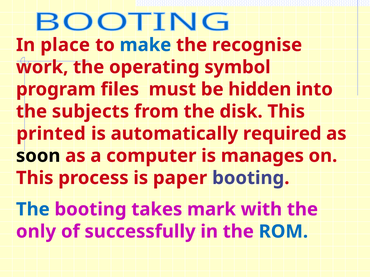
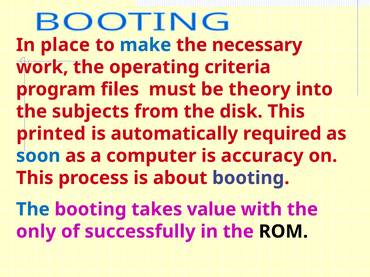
recognise: recognise -> necessary (257, 45)
symbol: symbol -> criteria (238, 67)
hidden: hidden -> theory (260, 89)
soon colour: black -> blue (38, 156)
manages: manages -> accuracy (262, 156)
paper: paper -> about (180, 178)
mark: mark -> value (212, 210)
ROM colour: blue -> black (283, 232)
